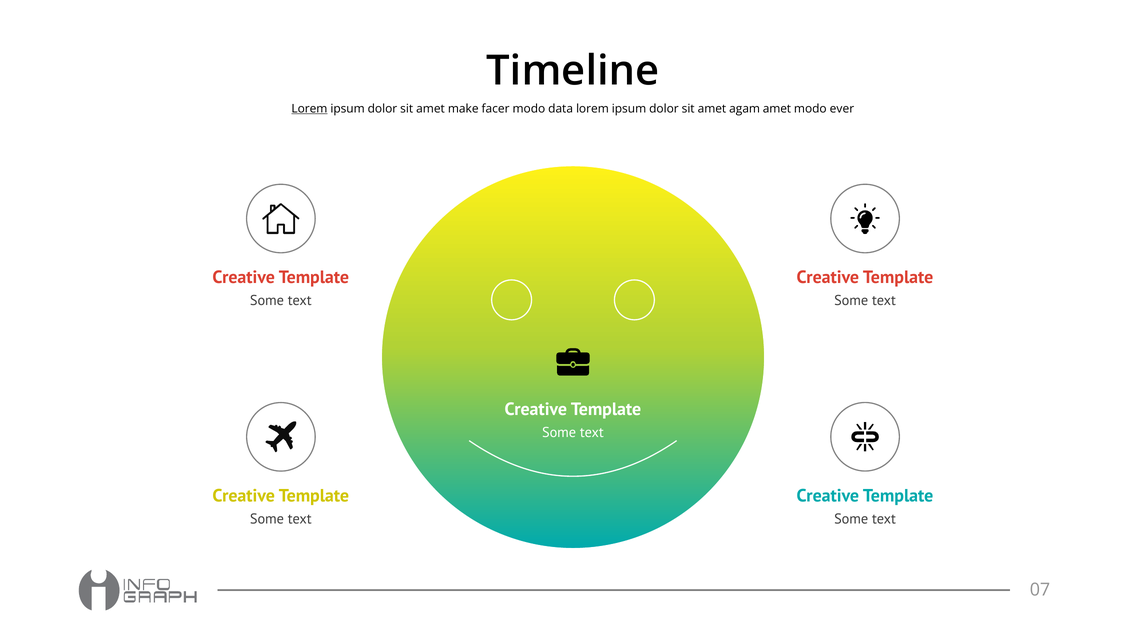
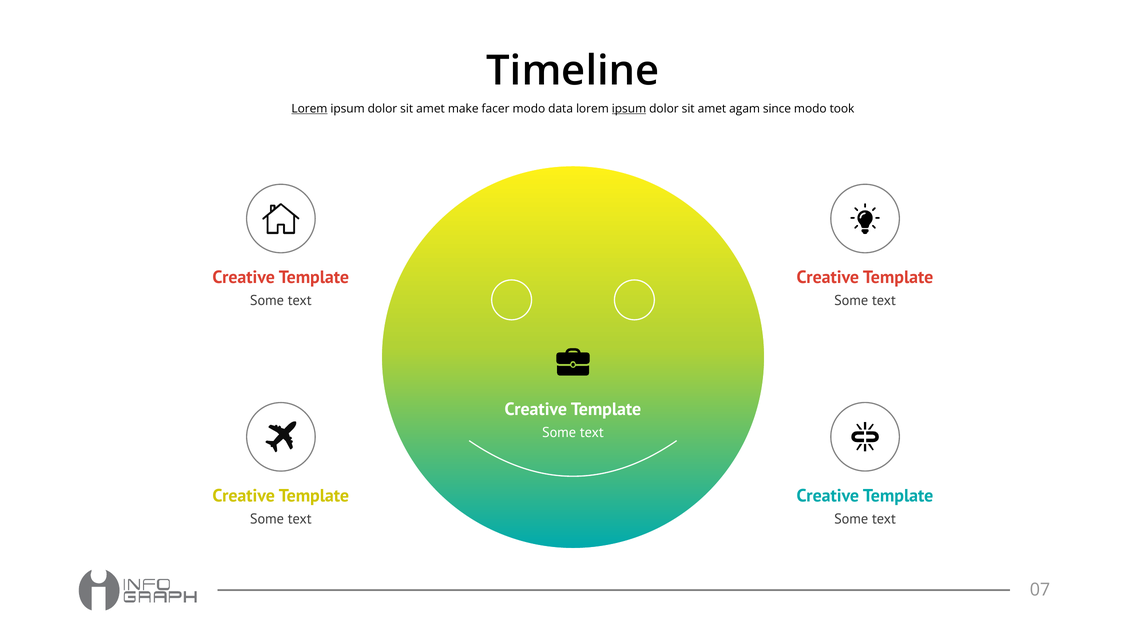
ipsum underline: none -> present (629, 109)
agam amet: amet -> since (777, 109)
ever: ever -> took (842, 109)
